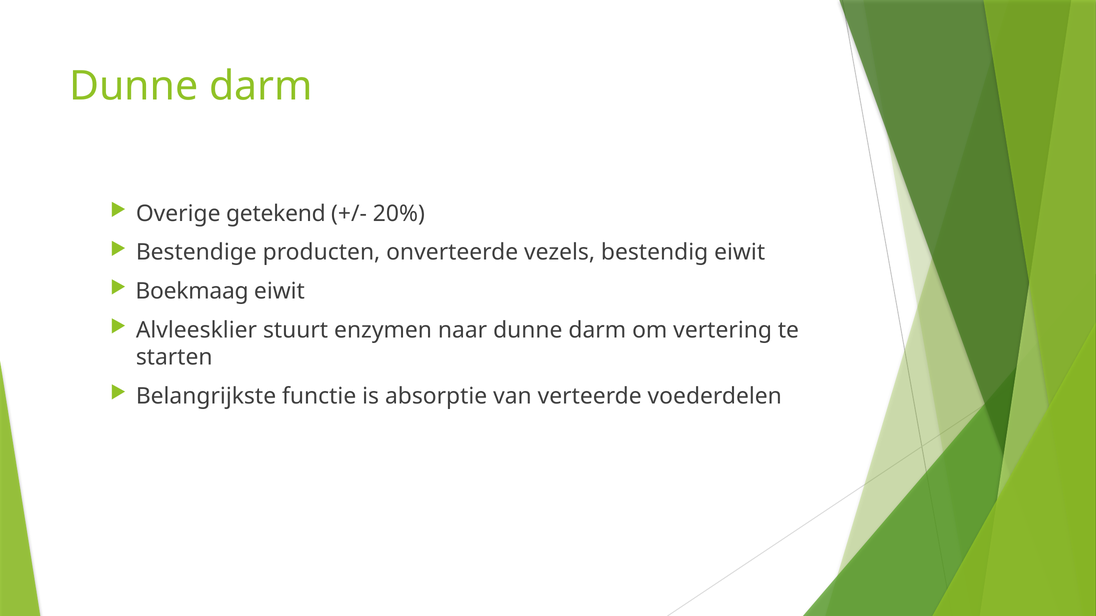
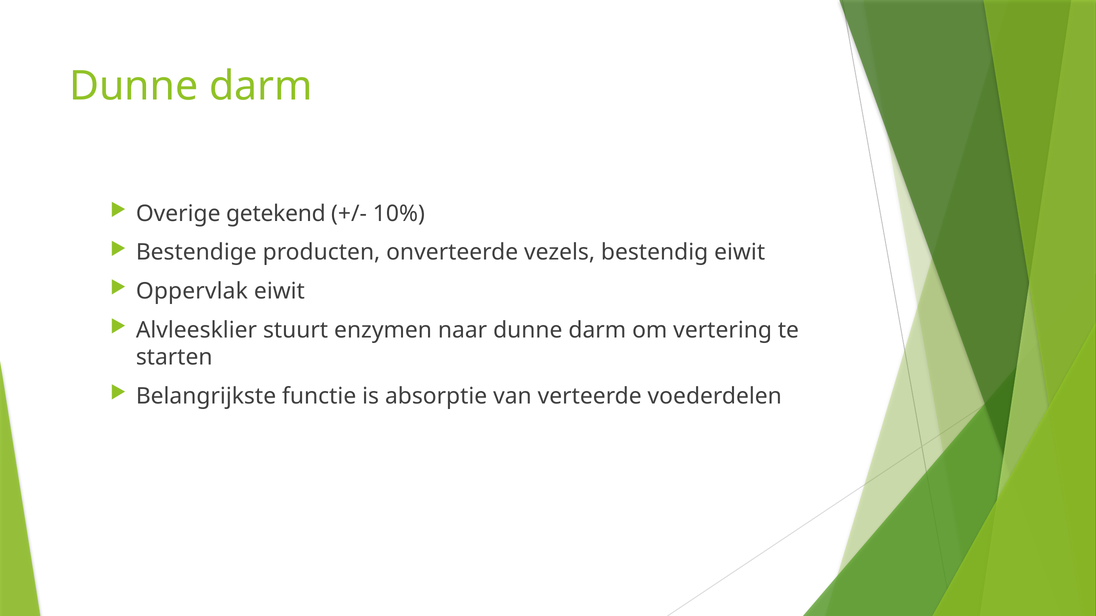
20%: 20% -> 10% (399, 214)
Boekmaag: Boekmaag -> Oppervlak (192, 291)
